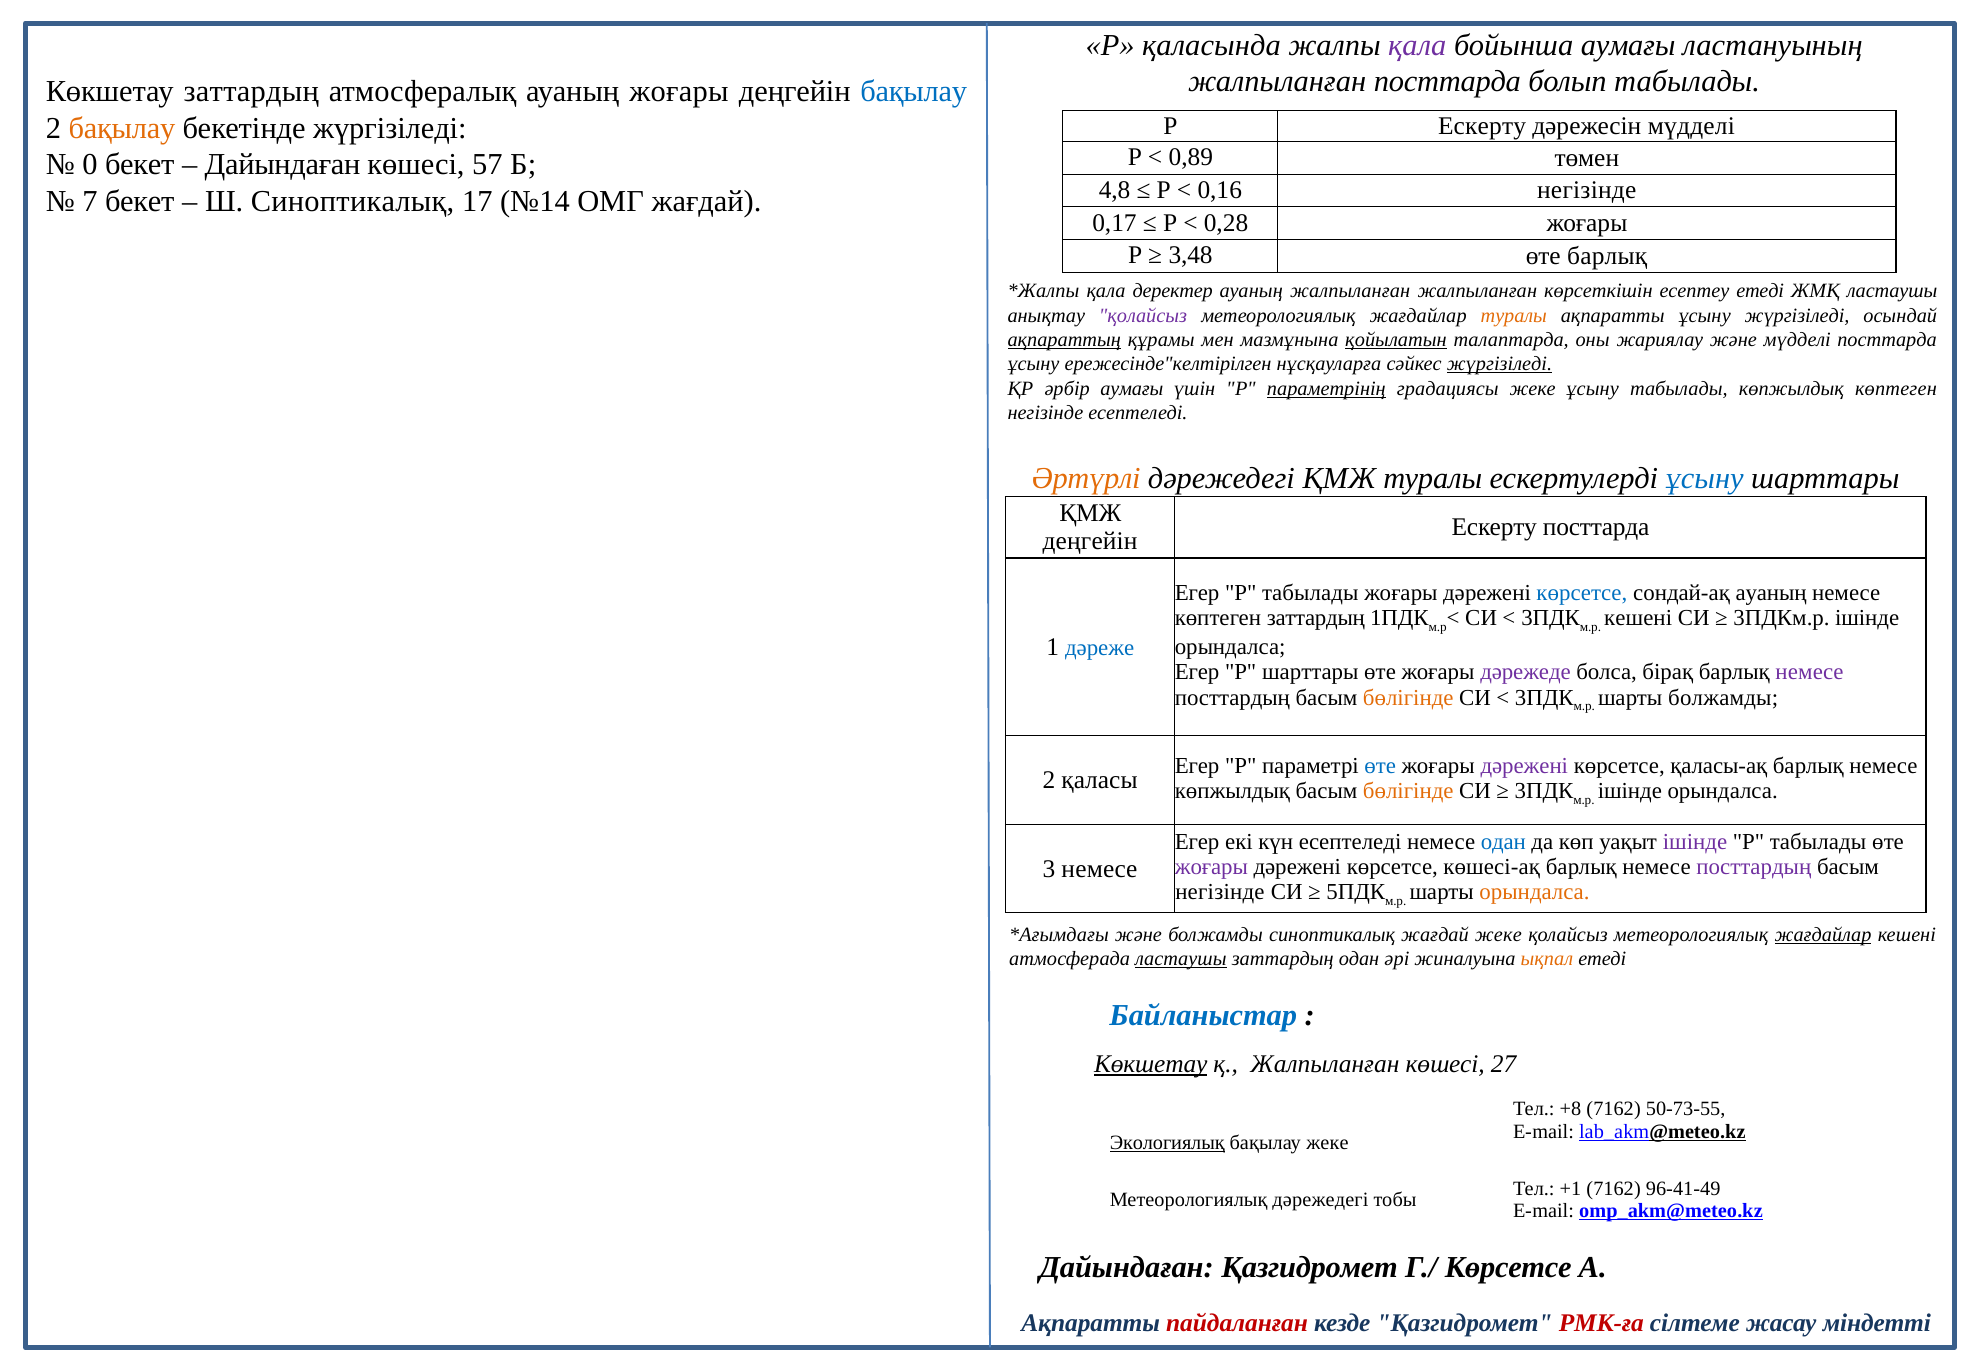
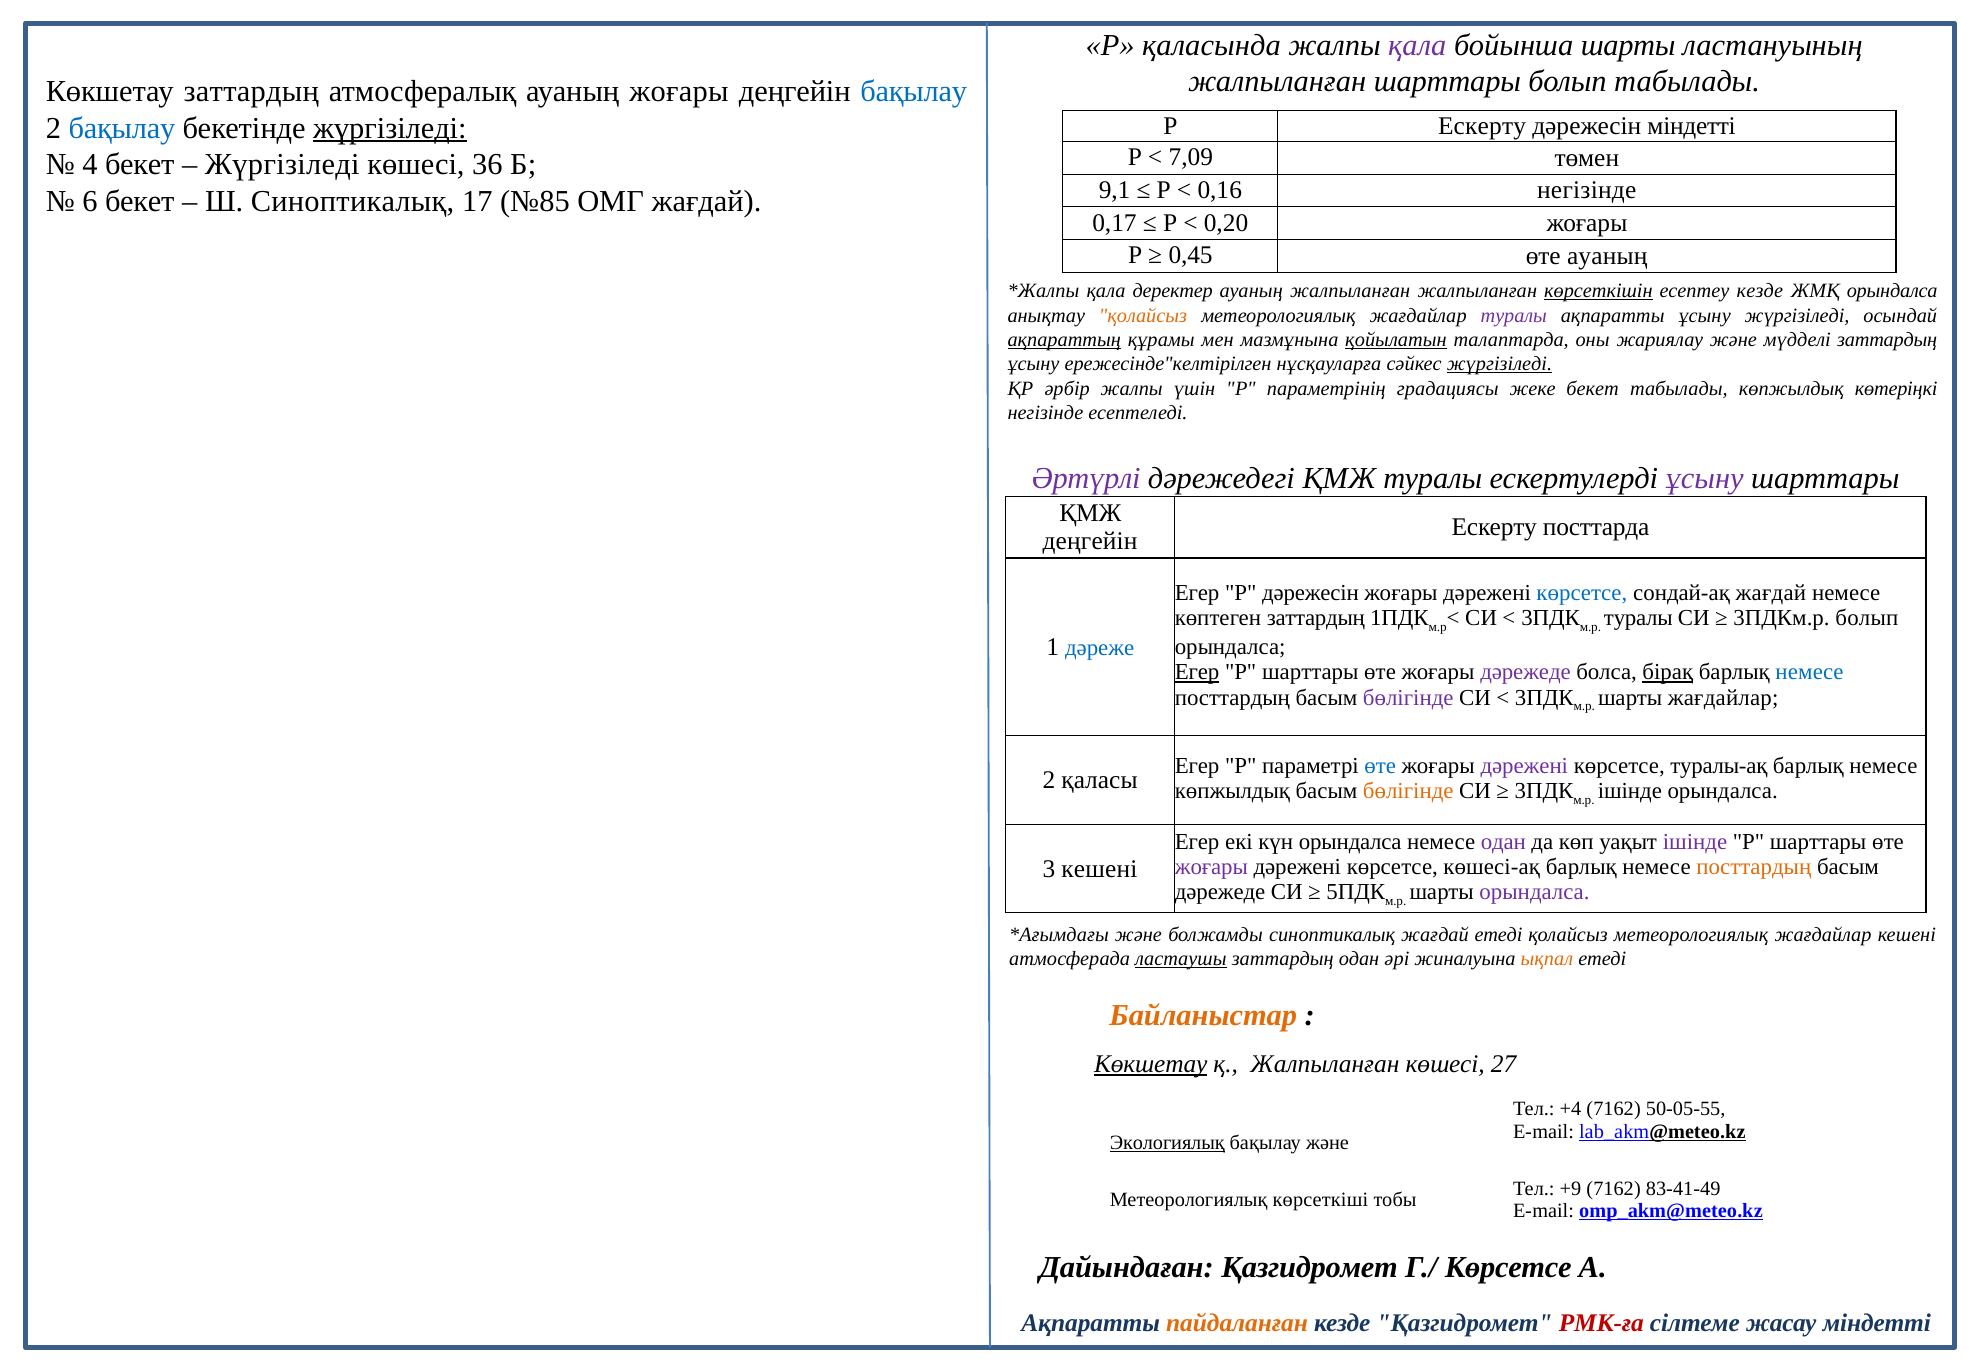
бойынша аумағы: аумағы -> шарты (1628, 45)
жалпыланған посттарда: посттарда -> шарттары (1447, 82)
бақылау colour: orange -> blue (122, 128)
жүргізіледі underline: none -> present (390, 128)
дәрежесін мүдделі: мүдделі -> міндетті (1692, 126)
0,89: 0,89 -> 7,09 (1191, 157)
0: 0 -> 4 (90, 165)
Дайындаған: Дайындаған -> Жүргізіледі (282, 165)
57: 57 -> 36 (487, 165)
4,8: 4,8 -> 9,1 (1115, 190)
7: 7 -> 6 (90, 201)
№14: №14 -> №85 (535, 201)
0,28: 0,28 -> 0,20 (1226, 223)
3,48: 3,48 -> 0,45 (1191, 255)
өте барлық: барлық -> ауаның (1607, 256)
көрсеткішін underline: none -> present (1598, 291)
есептеу етеді: етеді -> кезде (1760, 291)
ЖМҚ ластаушы: ластаушы -> орындалса (1892, 291)
қолайсыз colour: purple -> orange (1143, 315)
туралы colour: orange -> purple (1514, 315)
мүдделі посттарда: посттарда -> заттардың (1887, 340)
әрбір аумағы: аумағы -> жалпы (1132, 388)
параметрінің underline: present -> none (1326, 388)
жеке ұсыну: ұсыну -> бекет (1593, 388)
көпжылдық көптеген: көптеген -> көтеріңкі (1896, 388)
Әртүрлі colour: orange -> purple (1086, 478)
ұсыну colour: blue -> purple (1705, 478)
Егер Р табылады: табылады -> дәрежесін (1310, 593)
сондай-ақ ауаның: ауаның -> жағдай (1771, 593)
кешені: кешені -> туралы (1638, 618)
3ПДКм.р ішінде: ішінде -> болып (1867, 618)
Егер underline: none -> present (1197, 672)
бірақ underline: none -> present (1668, 672)
немесе colour: purple -> blue (1809, 672)
бөлігінде colour: orange -> purple (1408, 697)
шарты болжамды: болжамды -> жағдайлар (1723, 697)
қаласы-ақ: қаласы-ақ -> туралы-ақ (1719, 765)
күн есептеледі: есептеледі -> орындалса (1350, 841)
одан colour: blue -> purple (1503, 841)
табылады: табылады -> шарттары (1818, 841)
посттардың colour: purple -> orange (1754, 867)
3 немесе: немесе -> кешені (1099, 869)
негізінде: негізінде -> дәрежеде (1220, 892)
орындалса colour: orange -> purple (1534, 892)
жағдай жеке: жеке -> етеді (1499, 934)
жағдайлар underline: present -> none (1823, 934)
Байланыстар colour: blue -> orange (1203, 1016)
+8: +8 -> +4 (1570, 1109)
50-73-55: 50-73-55 -> 50-05-55 (1686, 1109)
бақылау жеке: жеке -> және (1328, 1143)
+1: +1 -> +9 (1570, 1188)
96-41-49: 96-41-49 -> 83-41-49 (1683, 1188)
Метеорологиялық дәрежедегі: дәрежедегі -> көрсеткіші (1320, 1199)
пайдаланған colour: red -> orange (1237, 1322)
